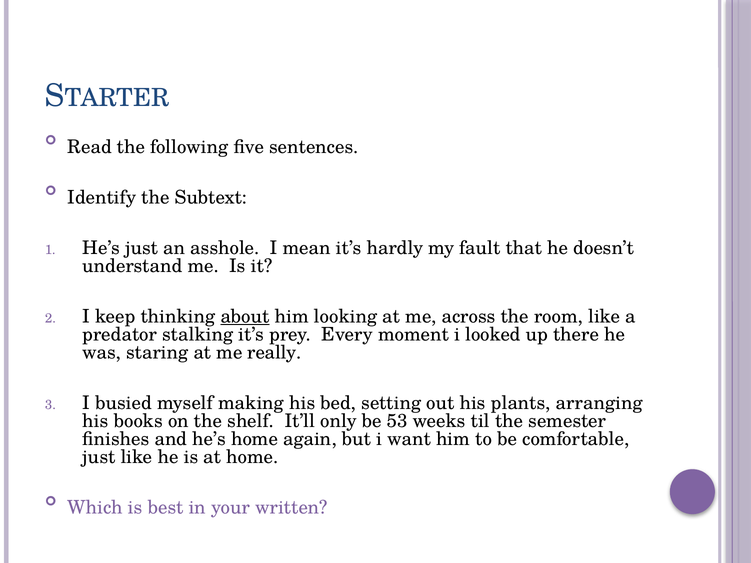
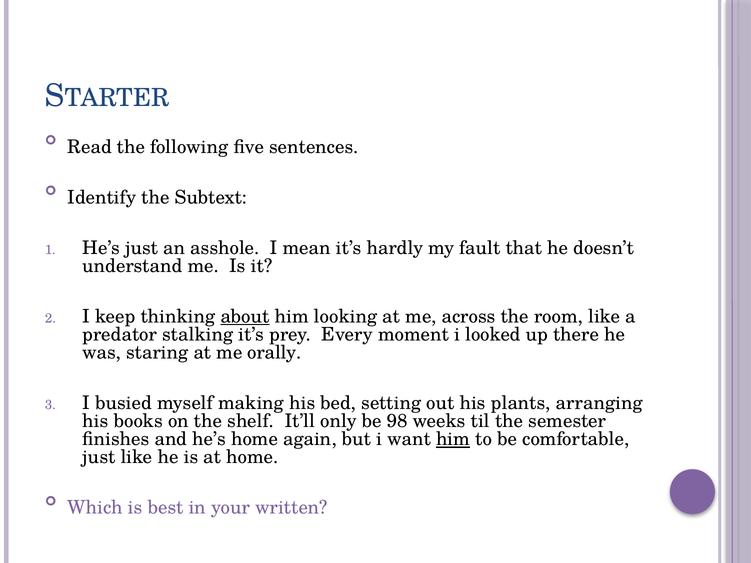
really: really -> orally (275, 353)
53: 53 -> 98 (397, 421)
him underline: none -> present (453, 439)
